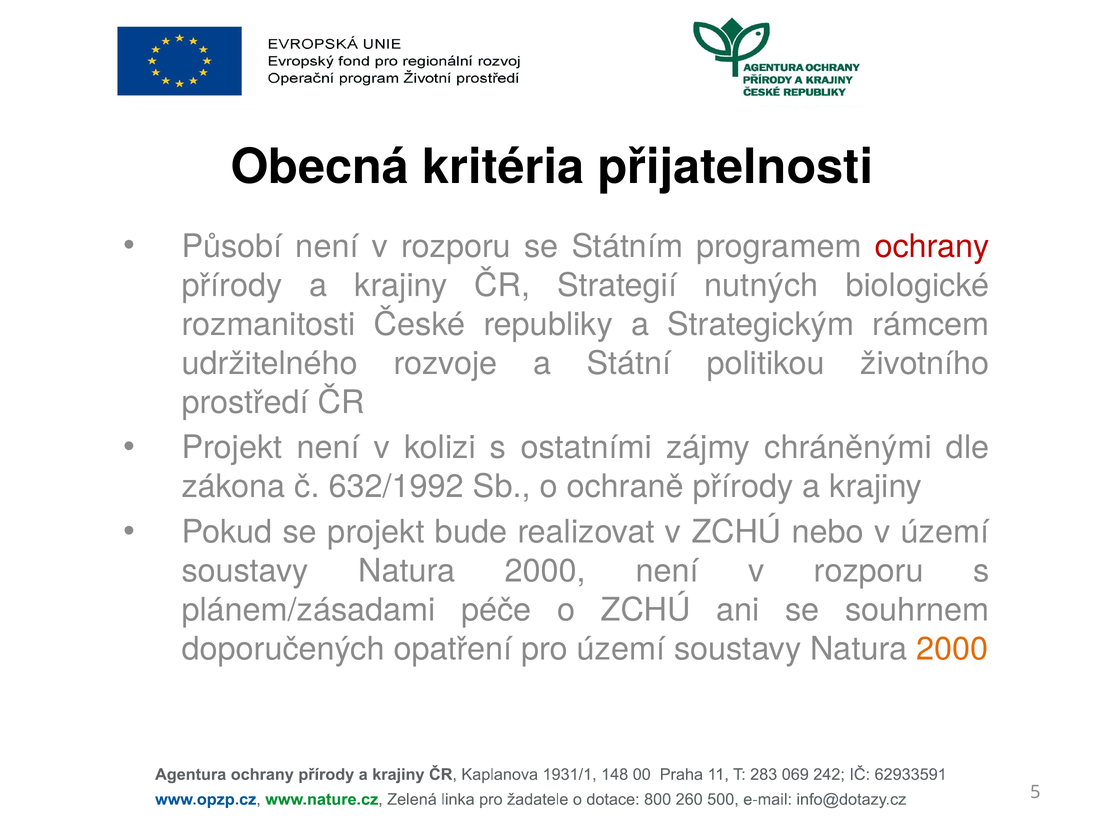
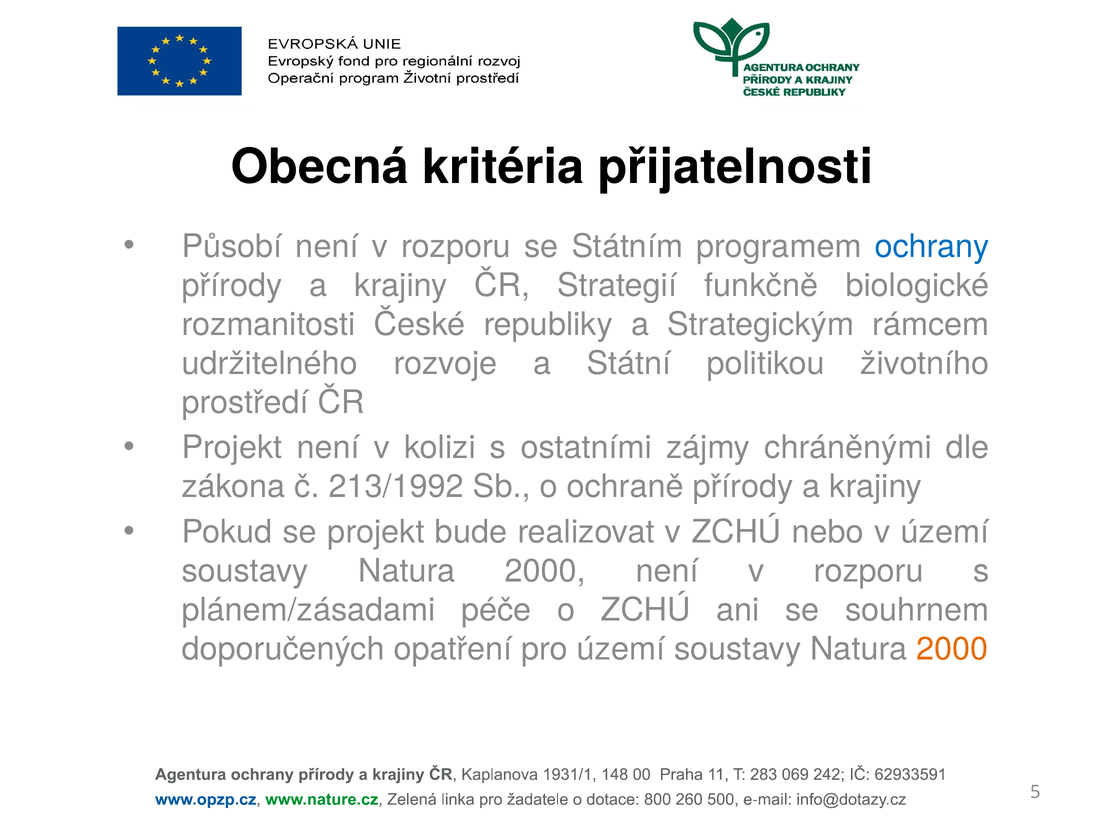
ochrany colour: red -> blue (932, 246)
nutných: nutných -> funkčně (761, 285)
632/1992: 632/1992 -> 213/1992 (396, 486)
